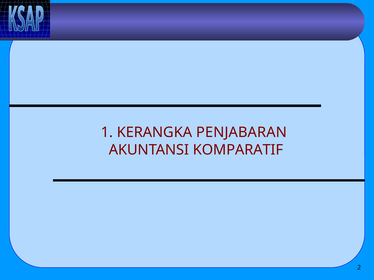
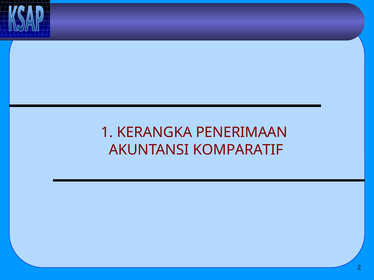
PENJABARAN: PENJABARAN -> PENERIMAAN (242, 133)
